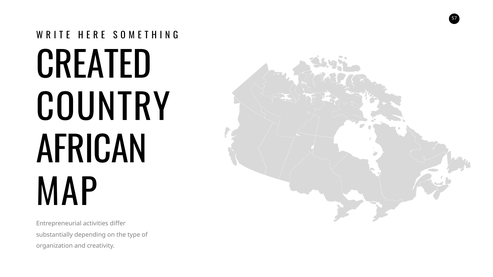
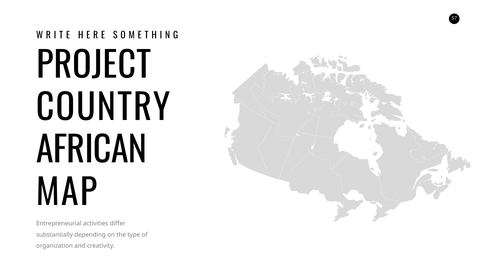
CREATED: CREATED -> PROJECT (94, 66)
